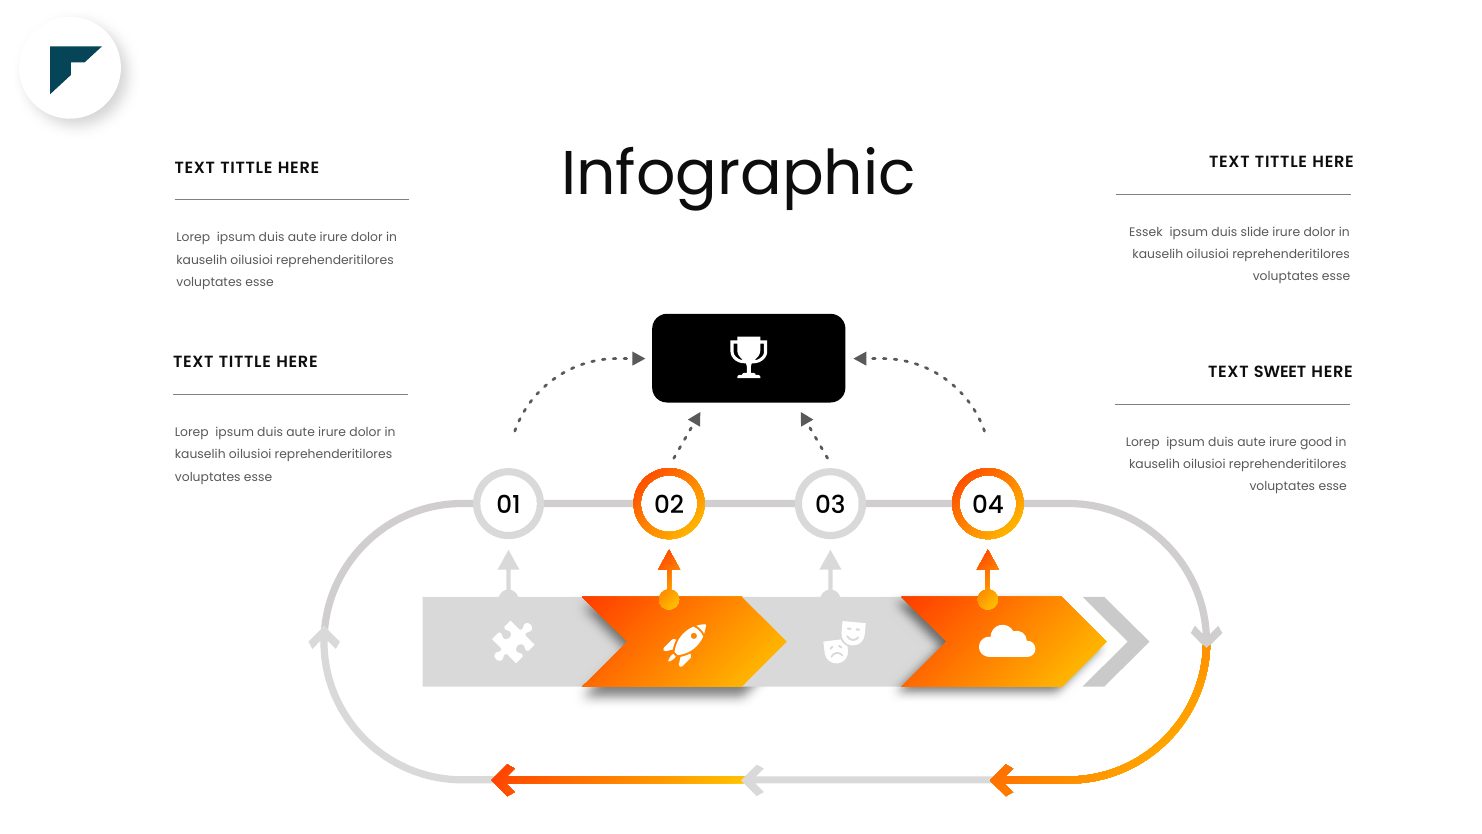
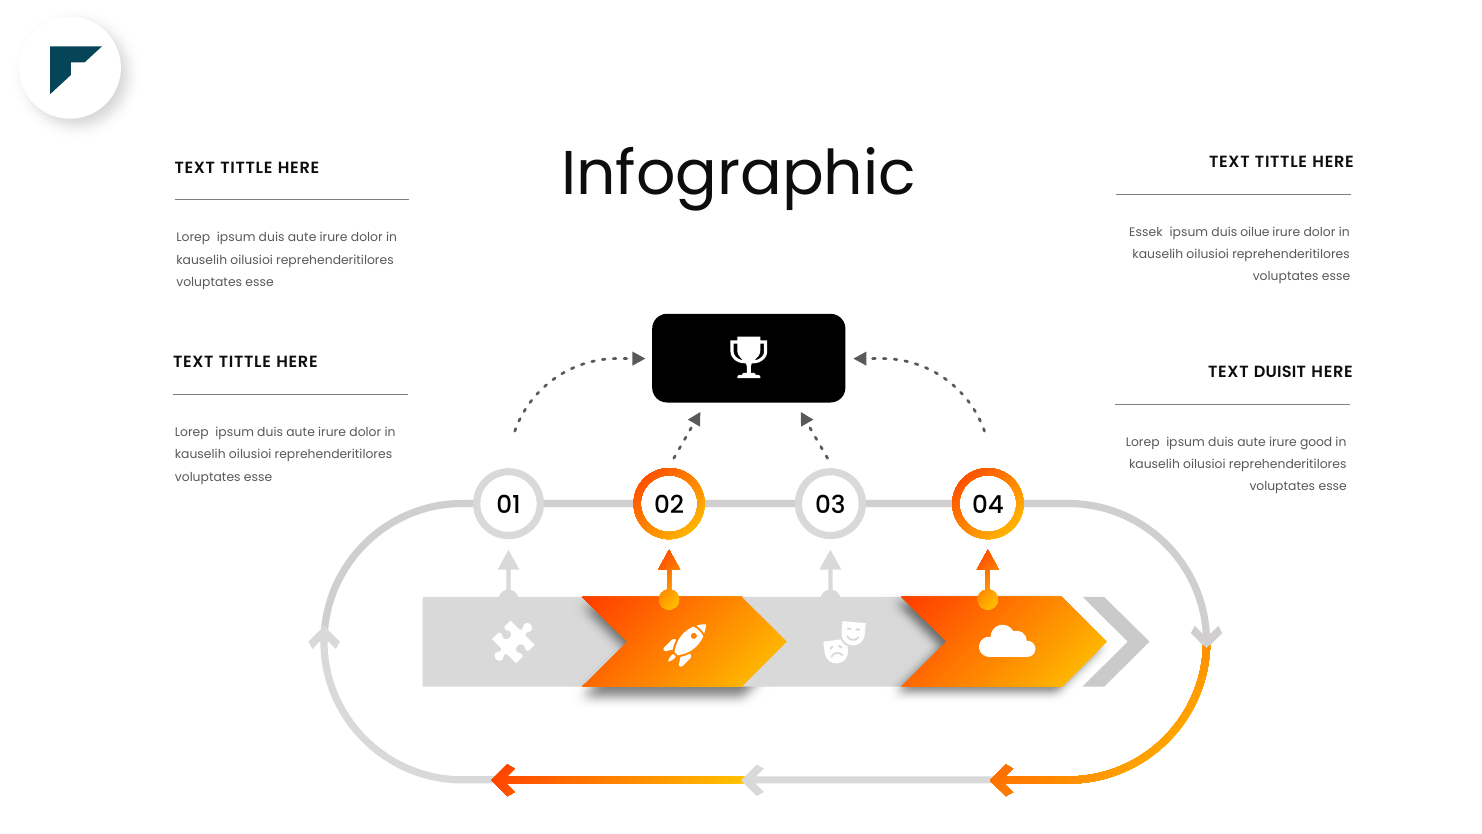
slide: slide -> oilue (1255, 232)
SWEET: SWEET -> DUISIT (1280, 372)
